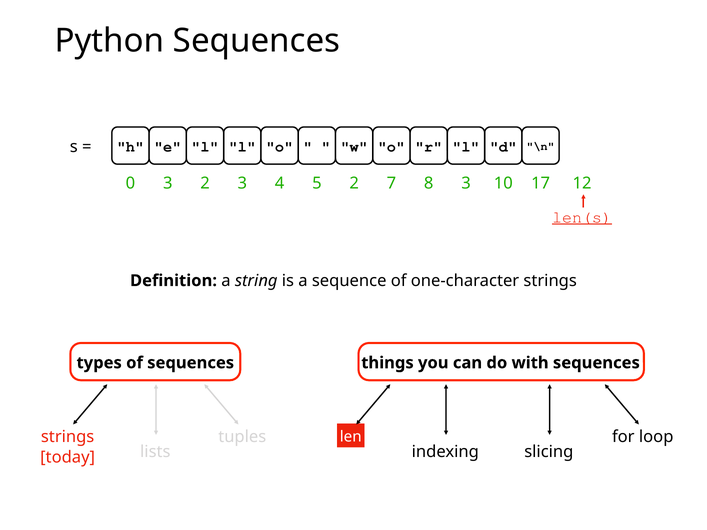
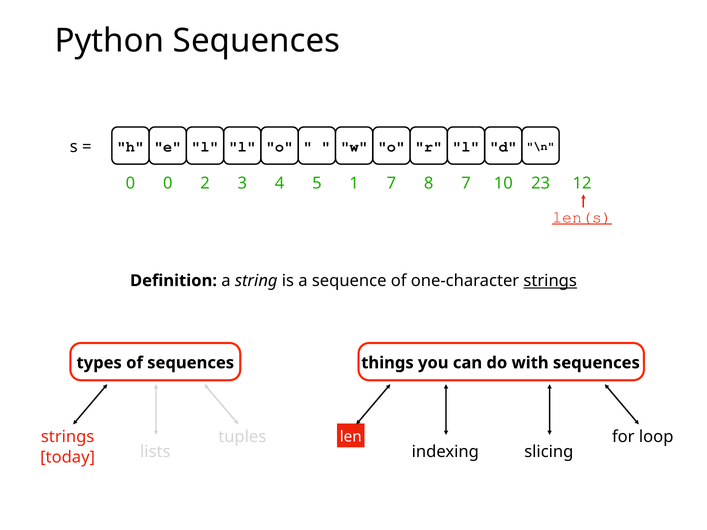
0 3: 3 -> 0 (168, 183)
5 2: 2 -> 1 (354, 183)
8 3: 3 -> 7 (466, 183)
17: 17 -> 23 (541, 183)
strings underline: none -> present (550, 281)
